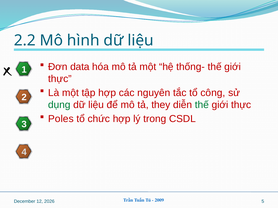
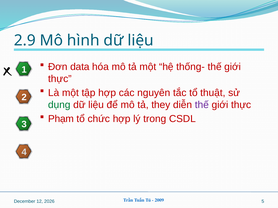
2.2: 2.2 -> 2.9 (25, 40)
công: công -> thuật (213, 93)
thế colour: green -> purple (202, 105)
Poles: Poles -> Phạm (61, 119)
